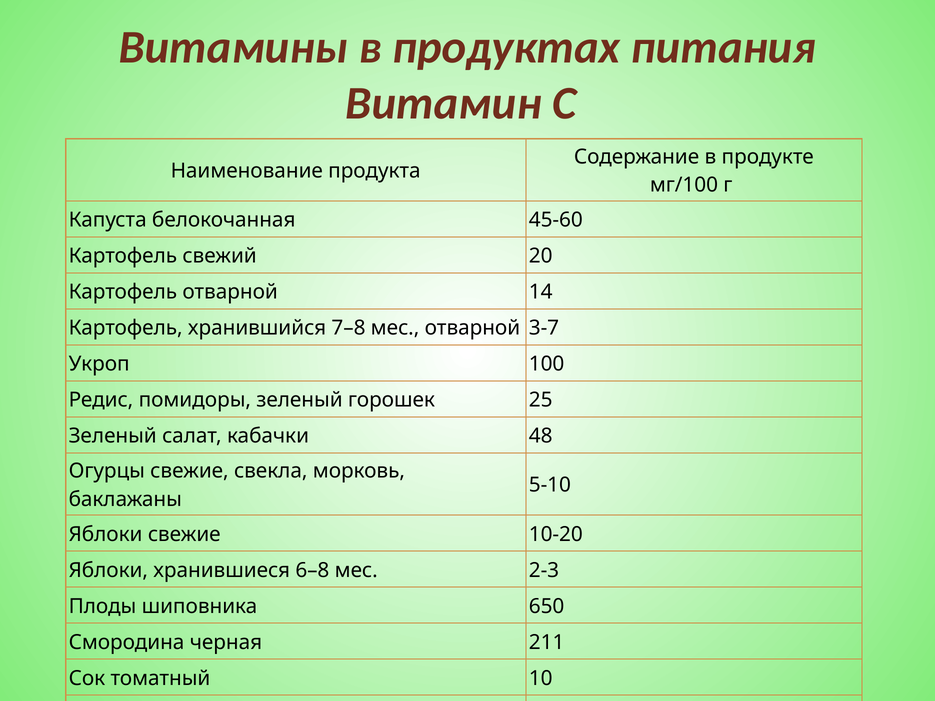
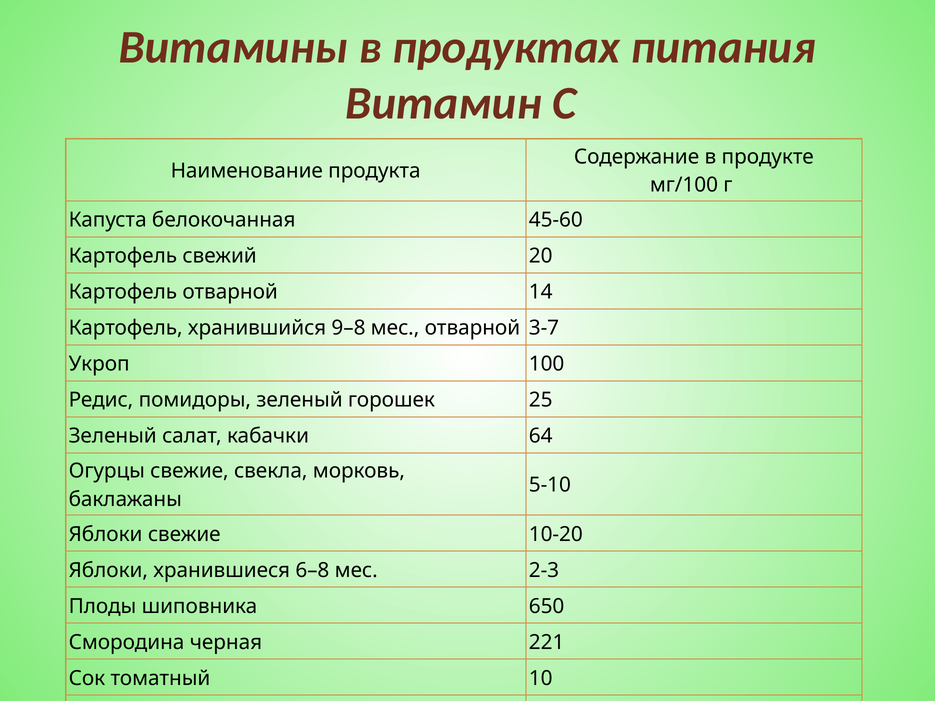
7–8: 7–8 -> 9–8 (348, 328)
48: 48 -> 64 (541, 436)
211: 211 -> 221 (547, 642)
